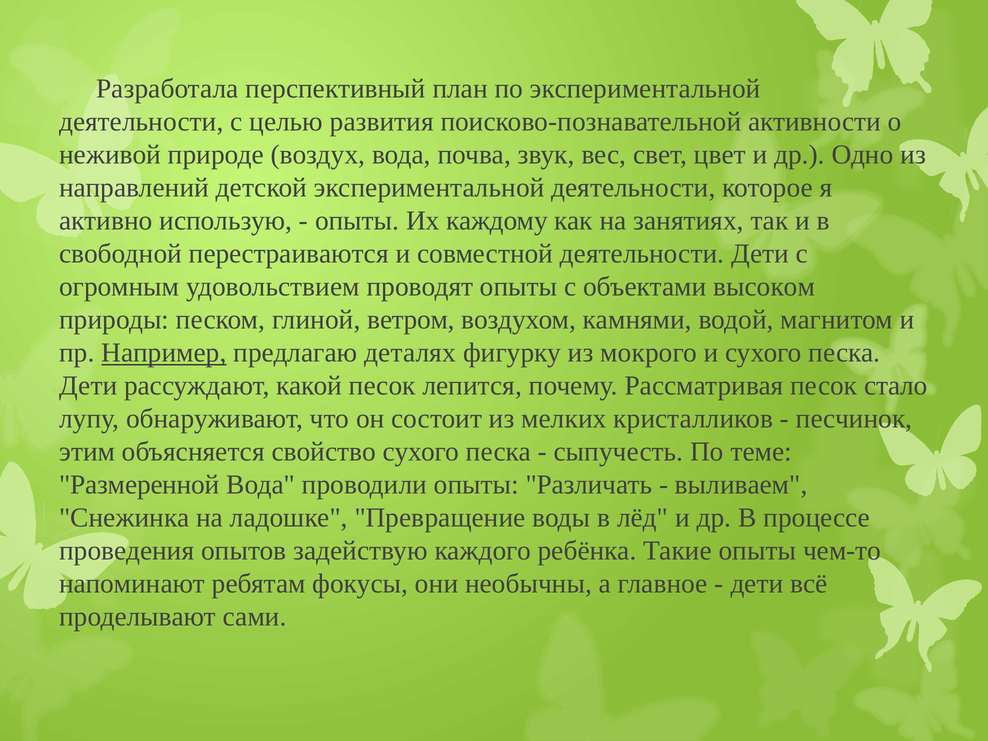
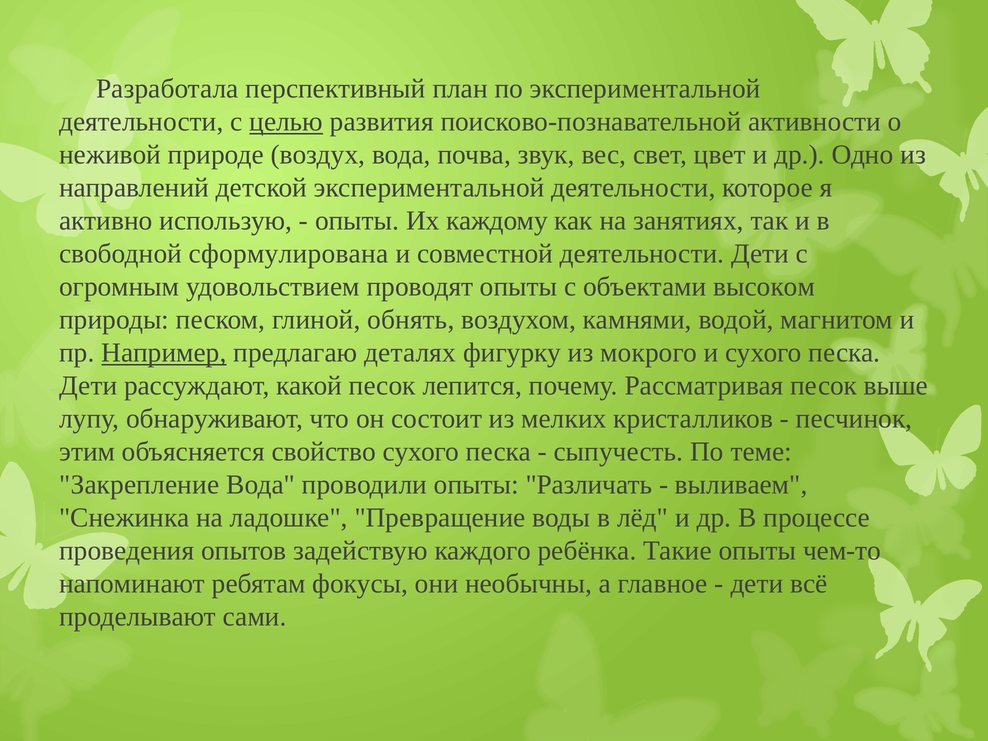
целью underline: none -> present (286, 122)
перестраиваются: перестраиваются -> сформулирована (289, 254)
ветром: ветром -> обнять (411, 320)
стало: стало -> выше (896, 386)
Размеренной: Размеренной -> Закрепление (139, 485)
